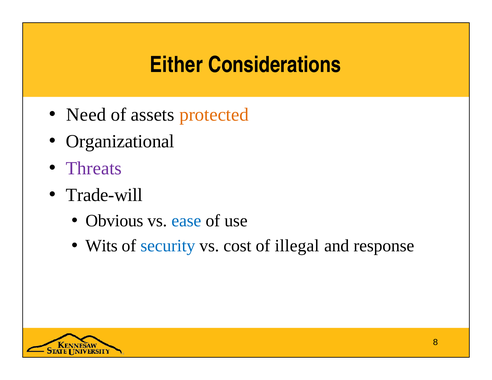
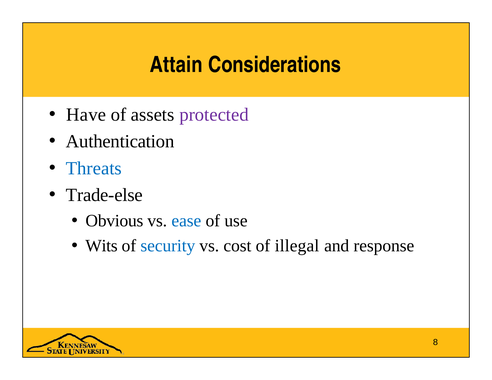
Either: Either -> Attain (176, 65)
Need: Need -> Have (86, 115)
protected colour: orange -> purple (214, 115)
Organizational: Organizational -> Authentication (120, 142)
Threats colour: purple -> blue (94, 168)
Trade-will: Trade-will -> Trade-else (104, 195)
